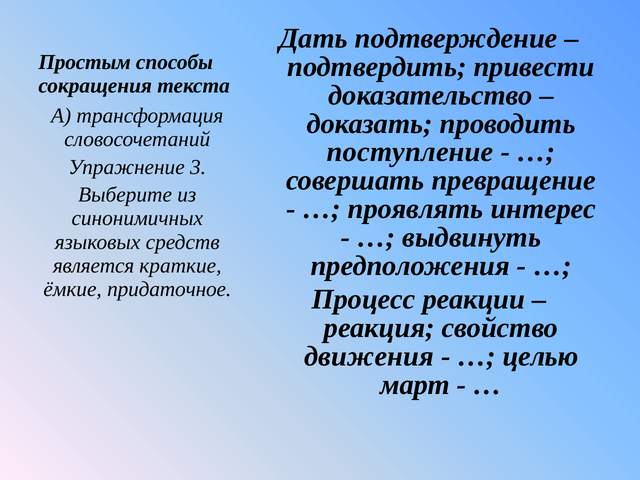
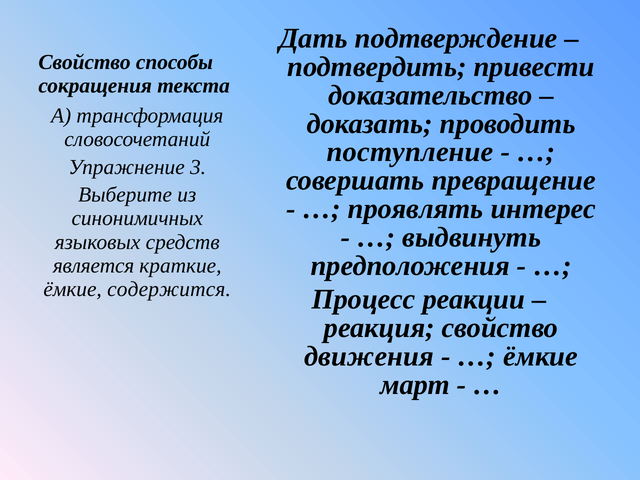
Простым: Простым -> Свойство (85, 62)
придаточное: придаточное -> содержится (169, 289)
целью: целью -> ёмкие (540, 356)
